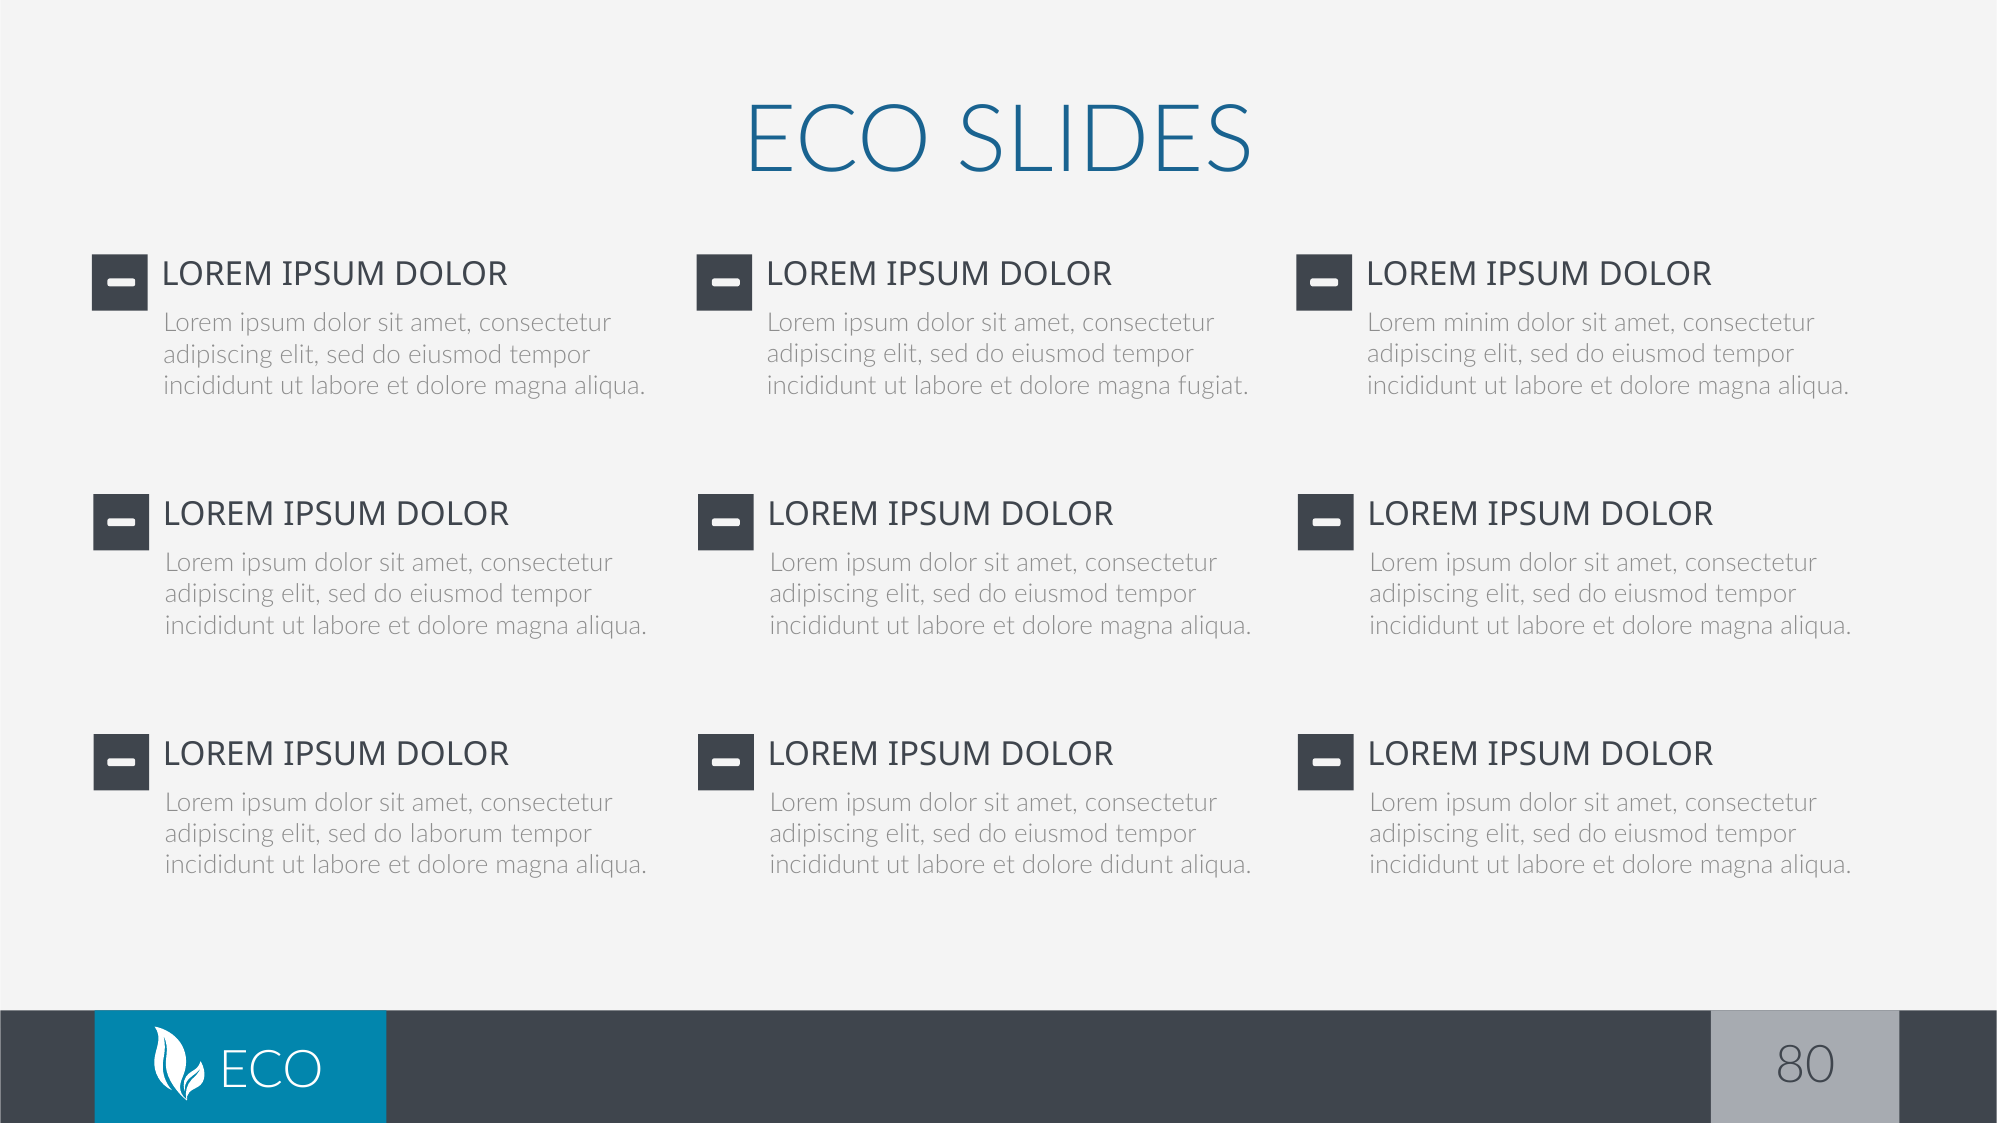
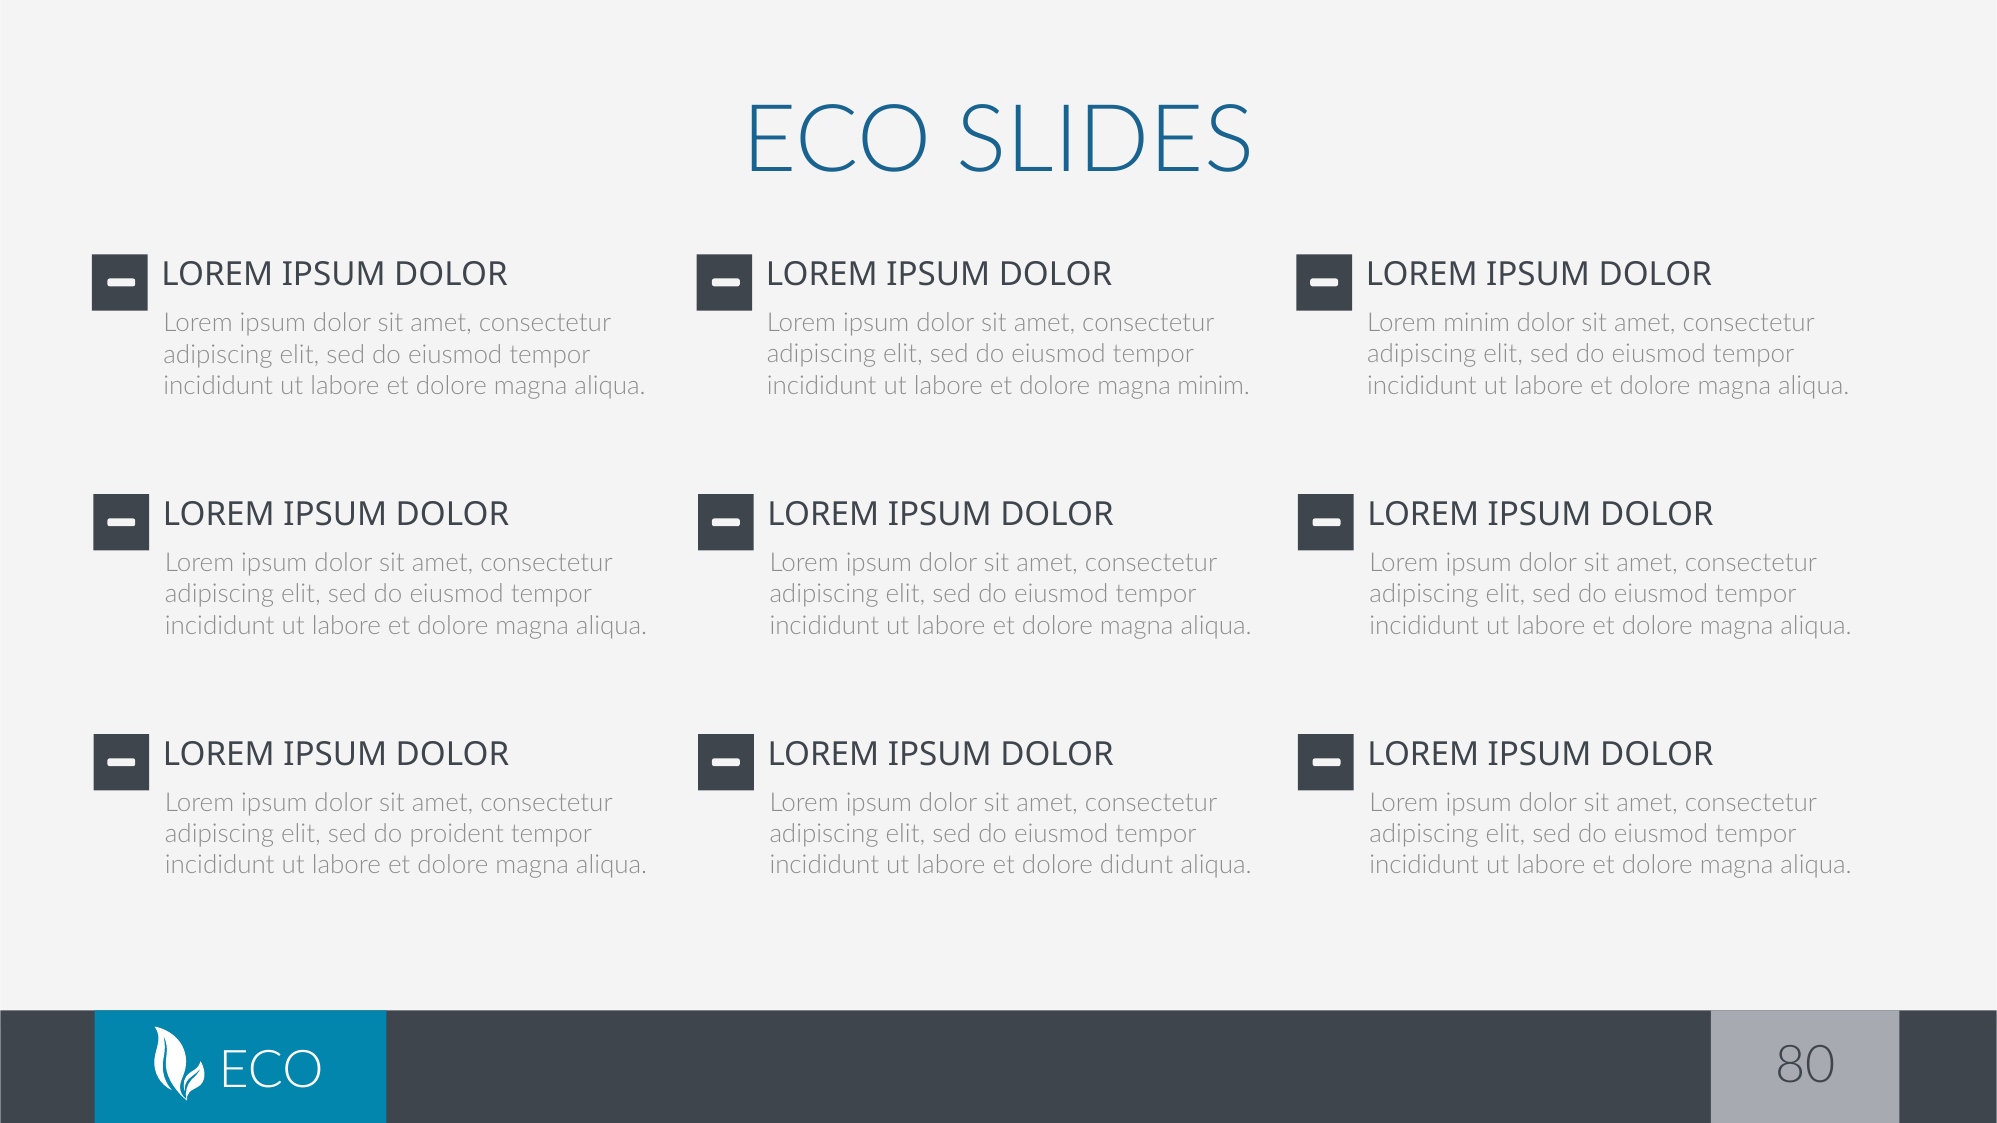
magna fugiat: fugiat -> minim (1214, 386)
laborum: laborum -> proident (457, 834)
